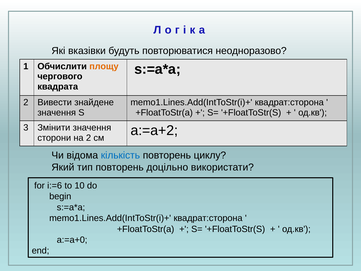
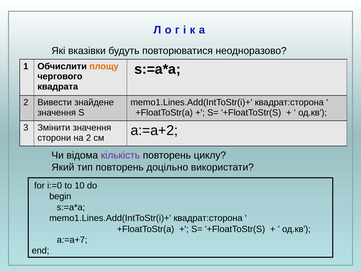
кількість colour: blue -> purple (120, 155)
i:=6: i:=6 -> i:=0 (55, 185)
a:=a+0: a:=a+0 -> a:=a+7 (72, 240)
